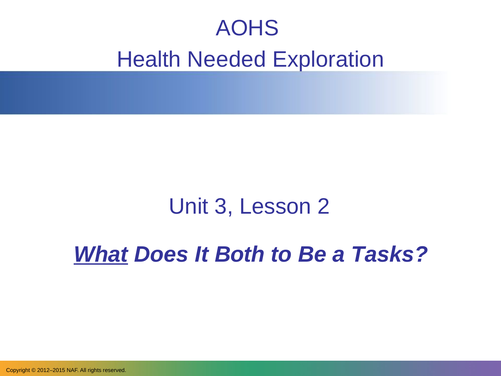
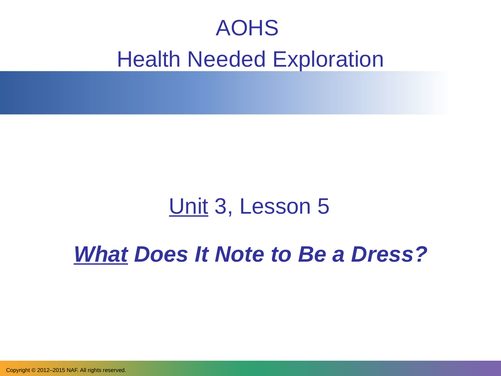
Unit underline: none -> present (189, 206)
2: 2 -> 5 (324, 206)
Both: Both -> Note (240, 254)
Tasks: Tasks -> Dress (389, 254)
